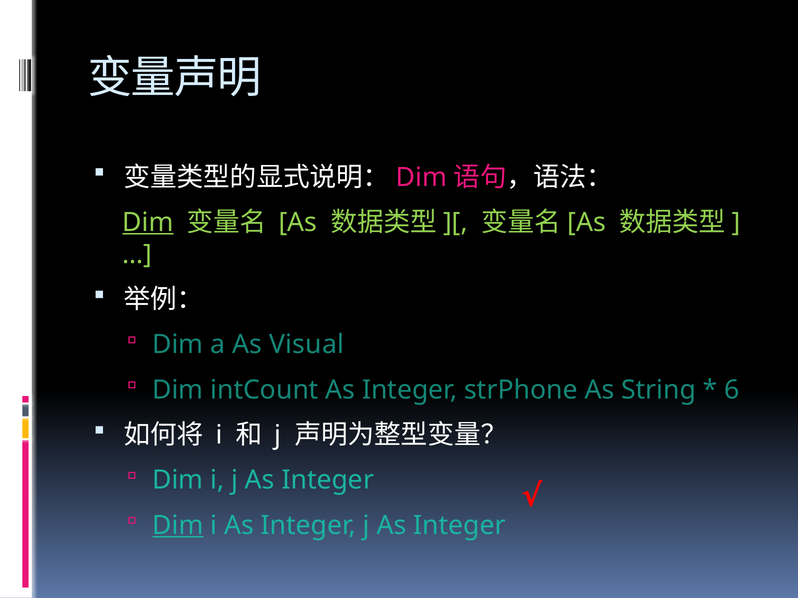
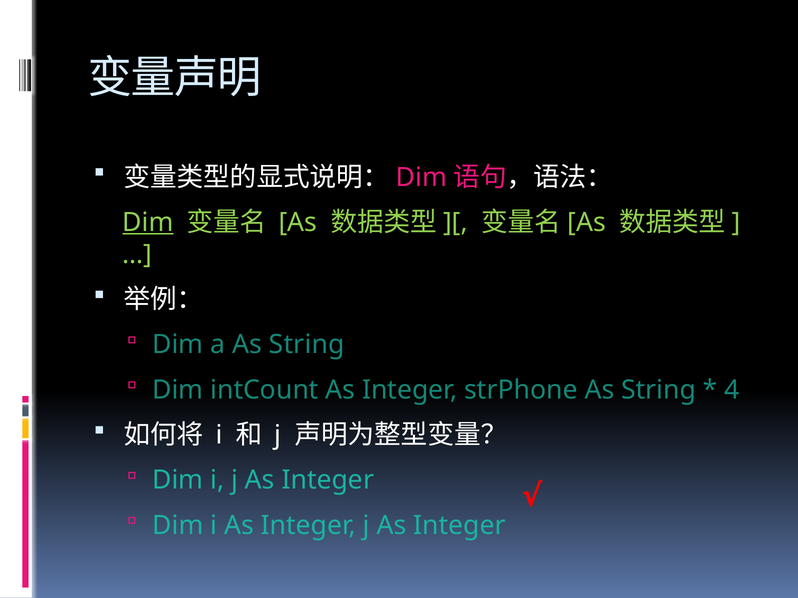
a As Visual: Visual -> String (307, 345)
6: 6 -> 4 (732, 390)
Dim underline: present -> none (178, 526)
